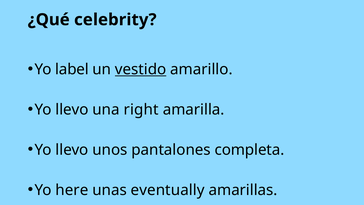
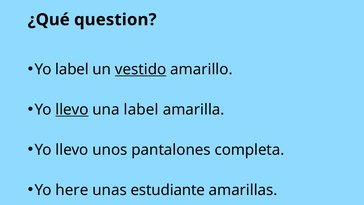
celebrity: celebrity -> question (115, 20)
llevo underline: none -> present (72, 109)
una right: right -> label (141, 109)
eventually: eventually -> estudiante (168, 190)
